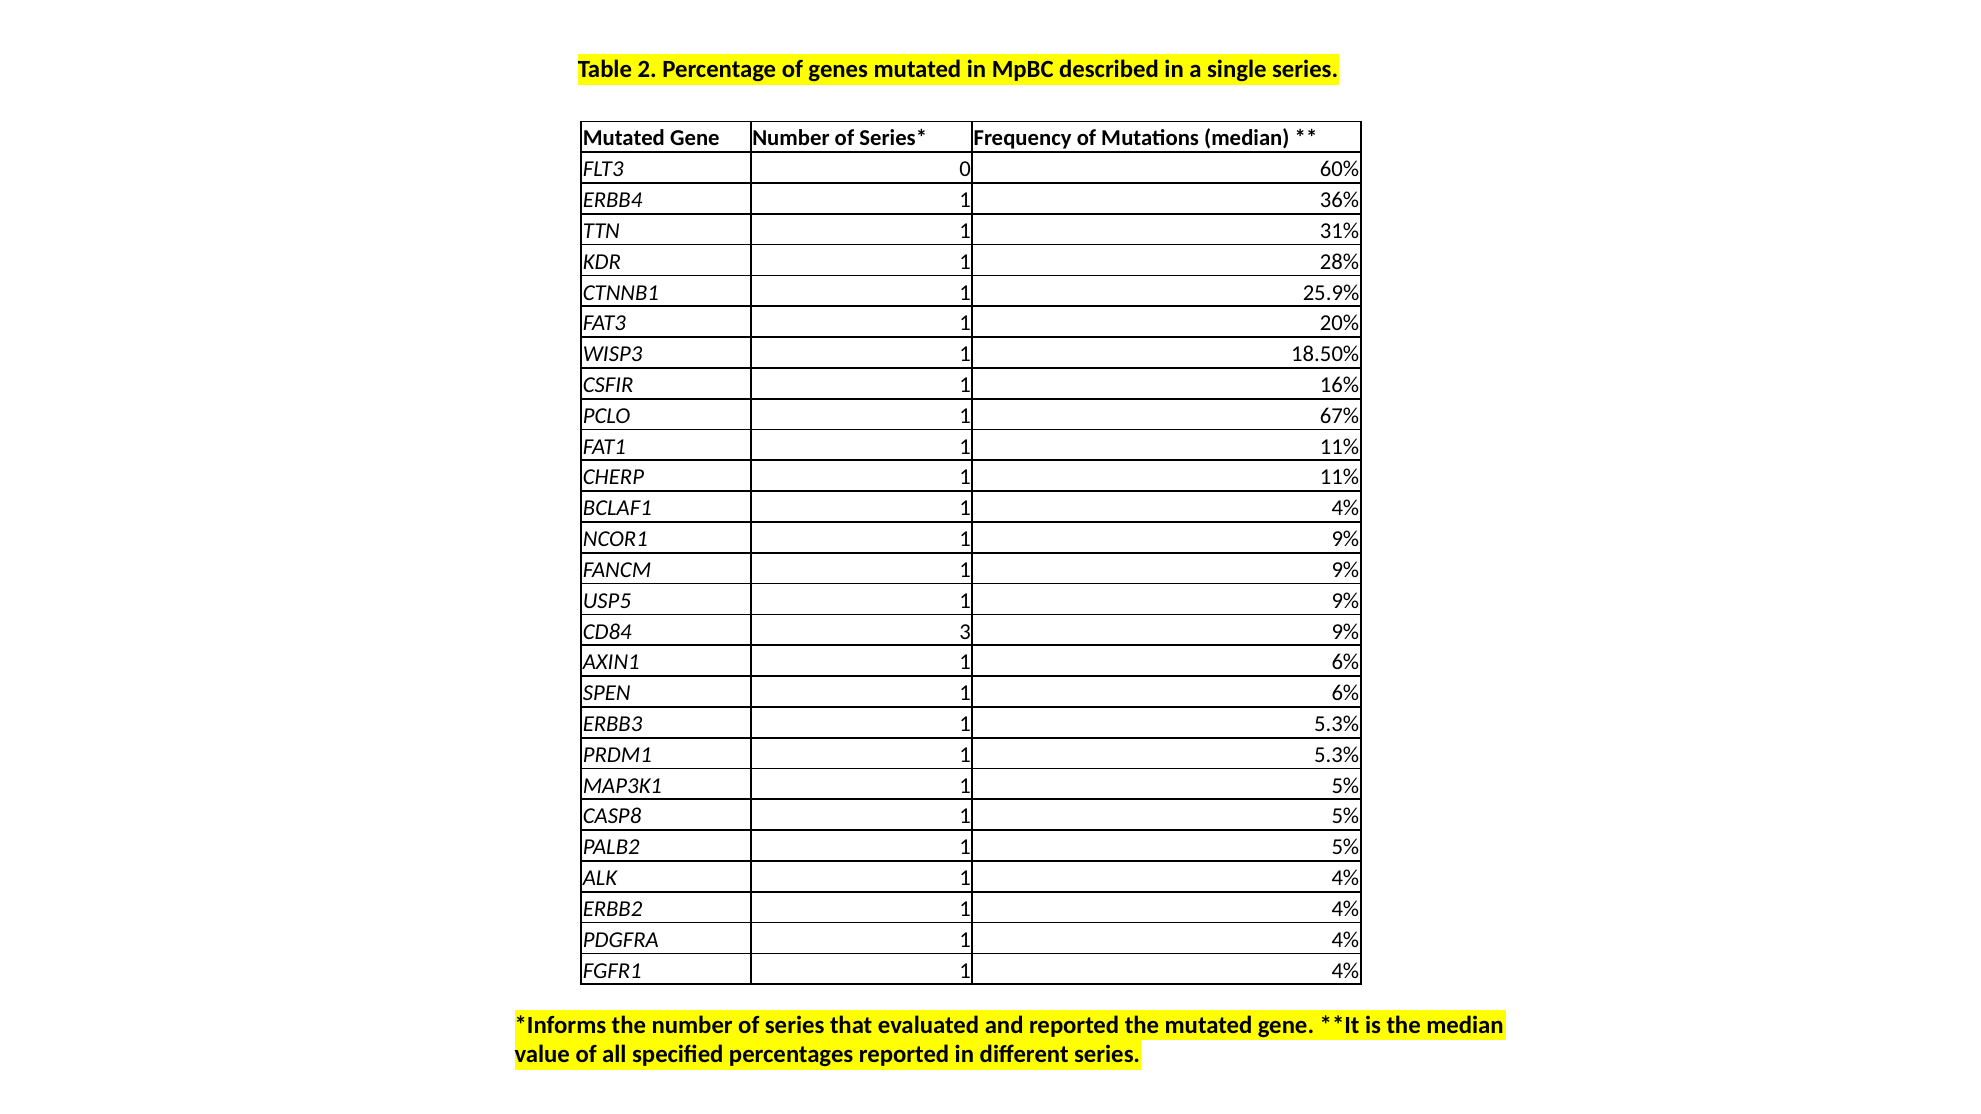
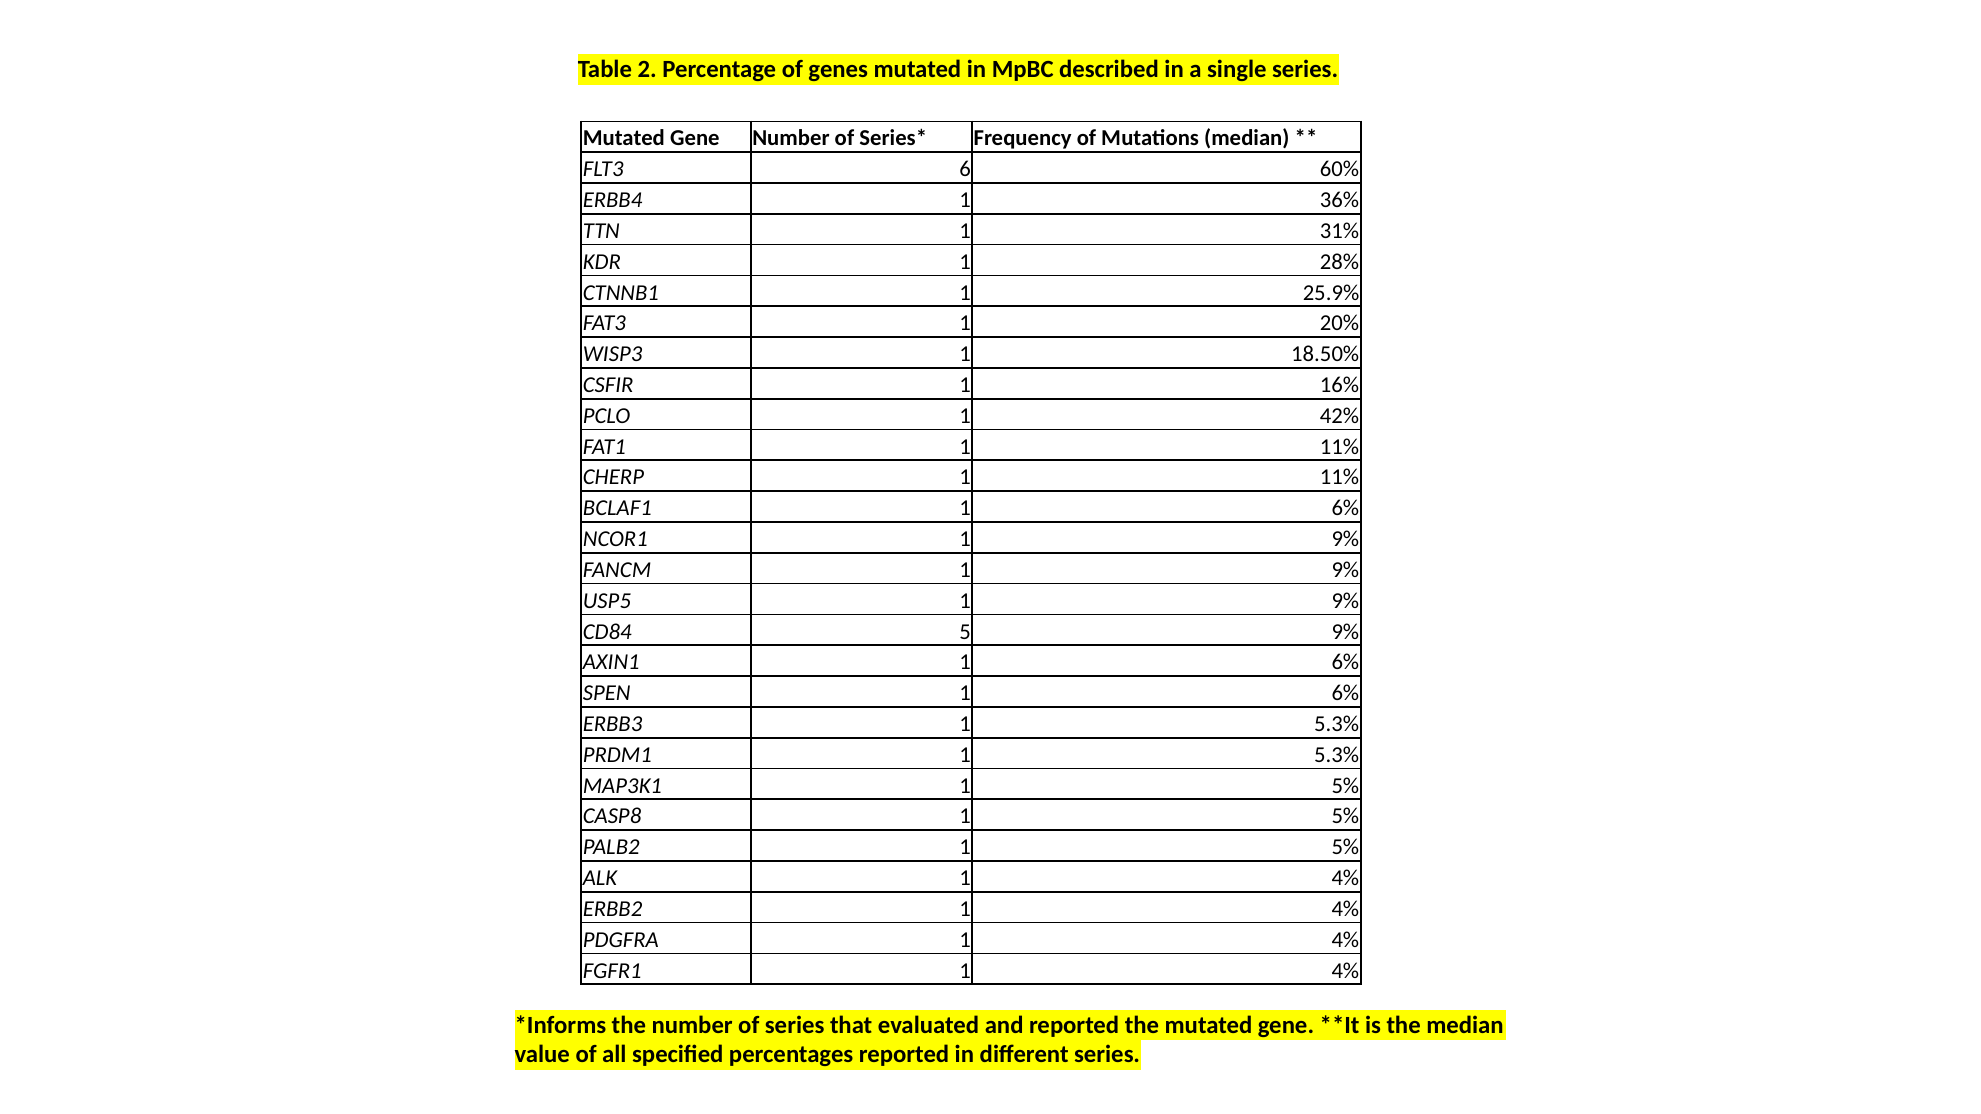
0: 0 -> 6 (965, 169)
67%: 67% -> 42% (1340, 416)
BCLAF1 1 4%: 4% -> 6% (1345, 508)
3: 3 -> 5 (965, 632)
